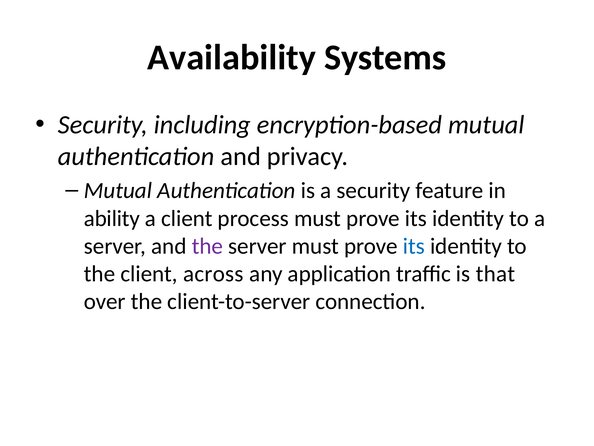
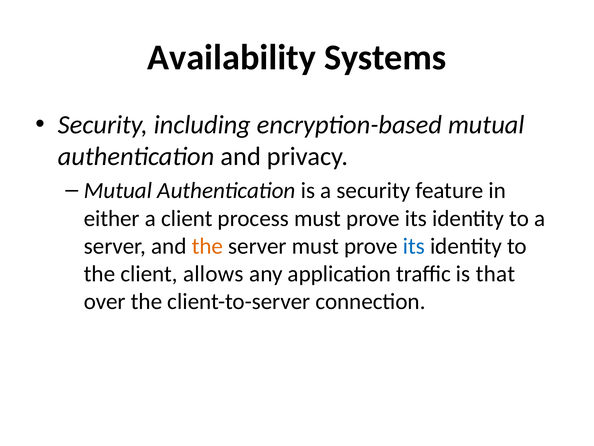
ability: ability -> either (112, 218)
the colour: purple -> orange (207, 246)
across: across -> allows (213, 274)
